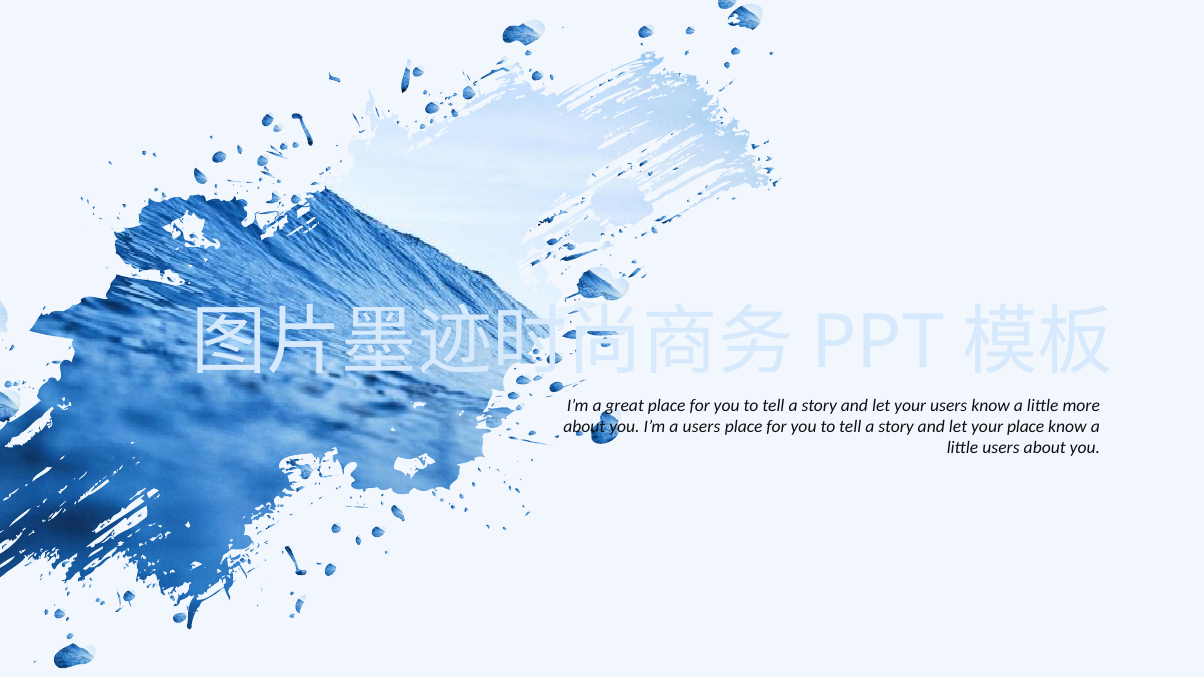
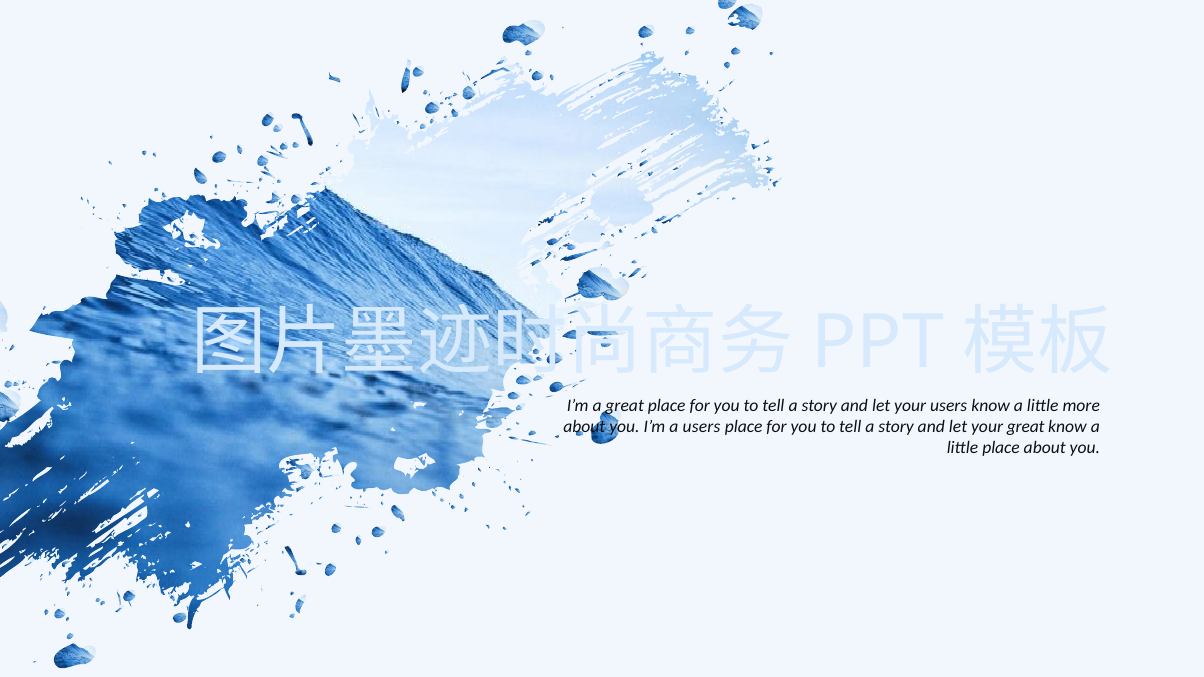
your place: place -> great (1026, 427)
little users: users -> place (1001, 448)
